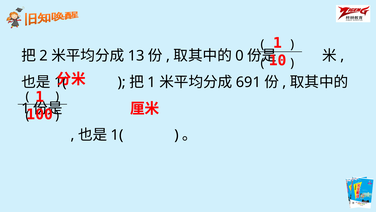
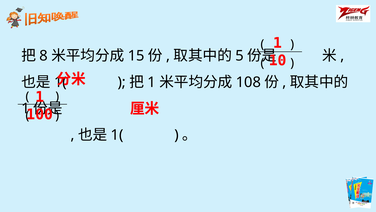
2: 2 -> 8 (44, 56)
13: 13 -> 15 (136, 56)
0: 0 -> 5 (240, 56)
691: 691 -> 108 (248, 82)
